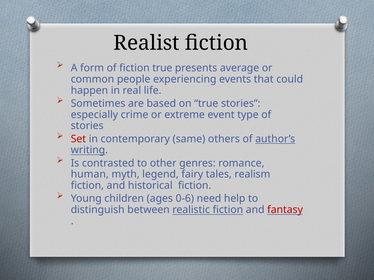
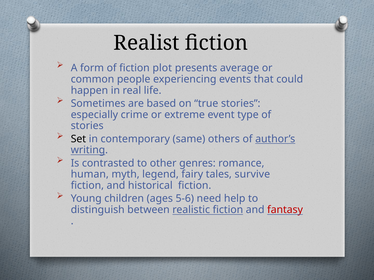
fiction true: true -> plot (162, 68)
Set colour: red -> black (78, 139)
realism: realism -> survive (252, 175)
0-6: 0-6 -> 5-6 (185, 199)
